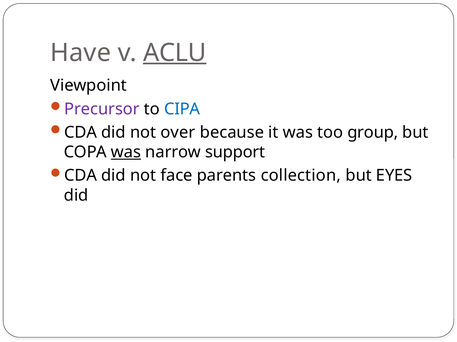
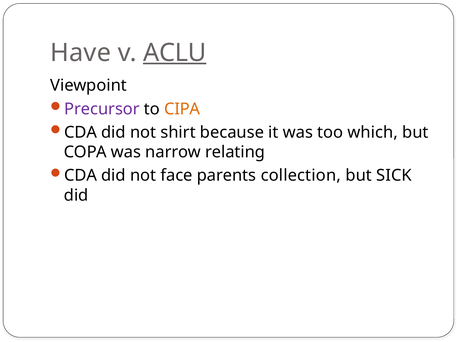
CIPA colour: blue -> orange (182, 109)
over: over -> shirt (178, 133)
group: group -> which (373, 133)
was underline: present -> none (126, 152)
support: support -> relating (235, 152)
EYES: EYES -> SICK (394, 176)
